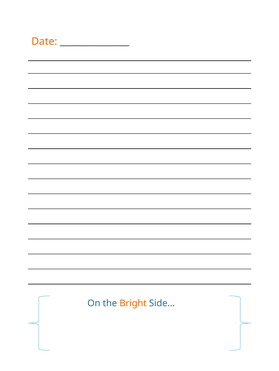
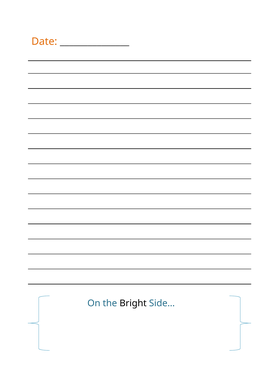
Bright colour: orange -> black (133, 304)
